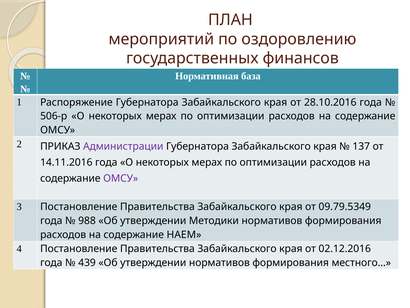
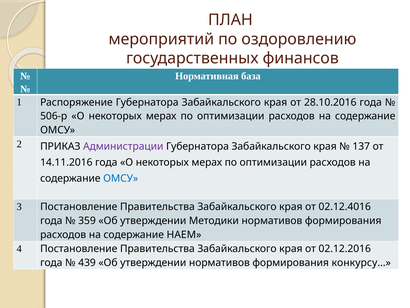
ОМСУ colour: purple -> blue (121, 178)
09.79.5349: 09.79.5349 -> 02.12.4016 (345, 206)
988: 988 -> 359 (87, 220)
местного…: местного… -> конкурсу… (361, 262)
